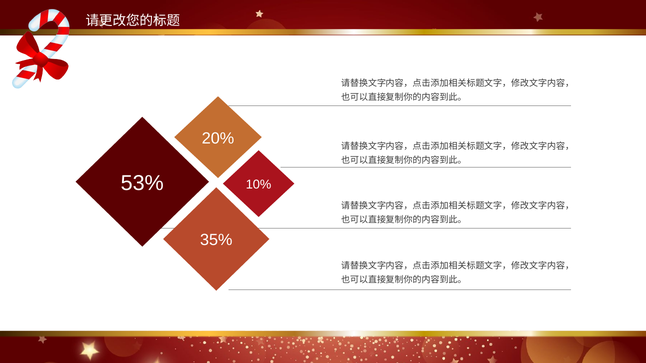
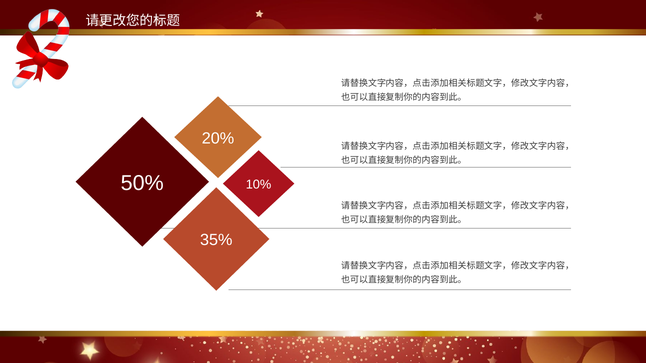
53%: 53% -> 50% (142, 183)
